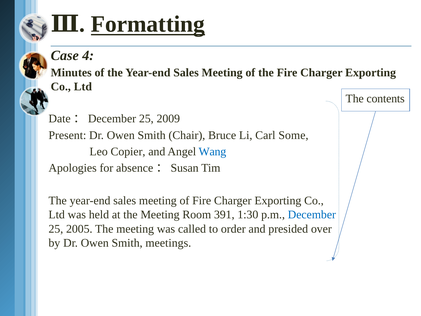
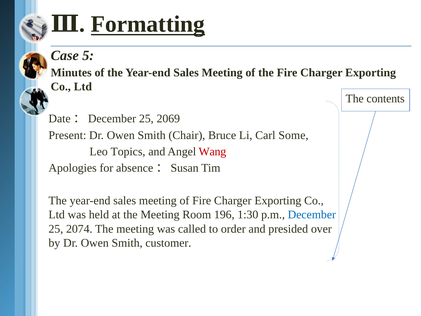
4: 4 -> 5 (88, 55)
2009: 2009 -> 2069 (168, 119)
Copier: Copier -> Topics (128, 151)
Wang colour: blue -> red (212, 151)
391: 391 -> 196 (224, 215)
2005: 2005 -> 2074 (79, 229)
meetings: meetings -> customer (168, 243)
